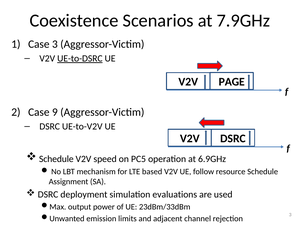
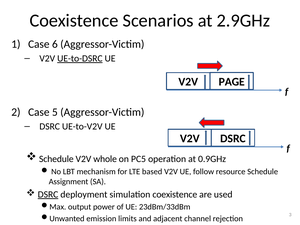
7.9GHz: 7.9GHz -> 2.9GHz (243, 20)
Case 3: 3 -> 6 (55, 44)
9: 9 -> 5 (55, 112)
speed: speed -> whole (105, 159)
6.9GHz: 6.9GHz -> 0.9GHz (212, 159)
DSRC underline: none -> present (48, 195)
simulation evaluations: evaluations -> coexistence (175, 195)
